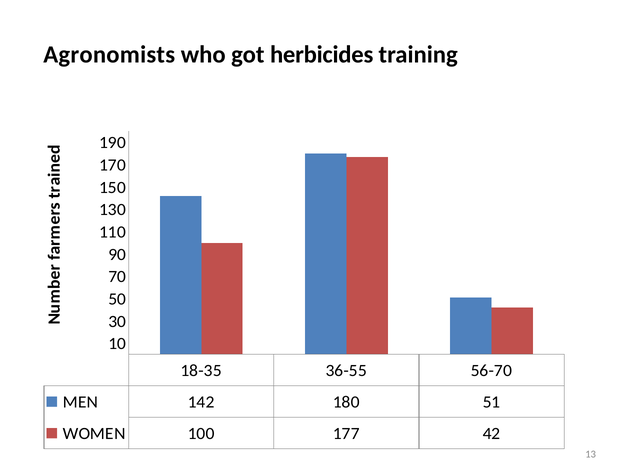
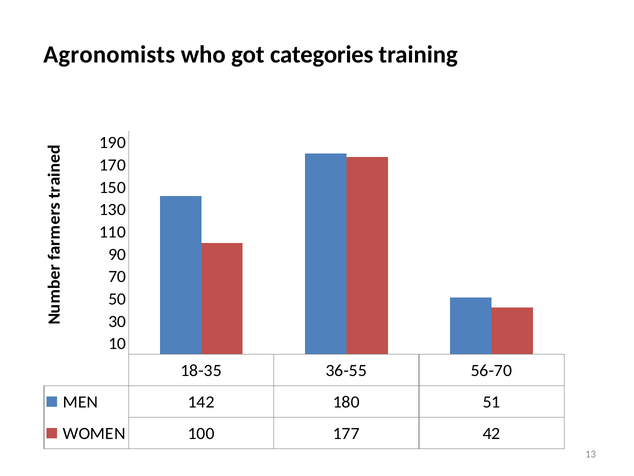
herbicides: herbicides -> categories (322, 55)
